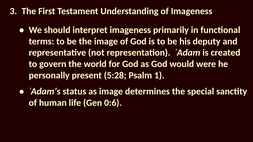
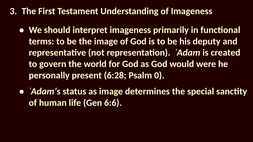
5:28: 5:28 -> 6:28 (115, 76)
1: 1 -> 0 (159, 76)
0:6: 0:6 -> 6:6 (113, 103)
